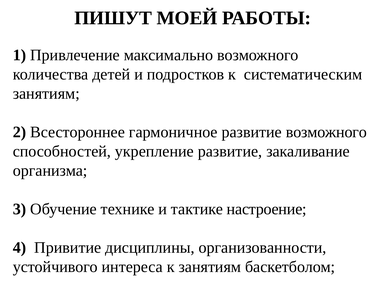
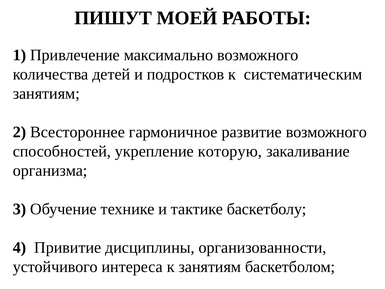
укрепление развитие: развитие -> которую (230, 151)
настроение: настроение -> баскетболу (267, 209)
